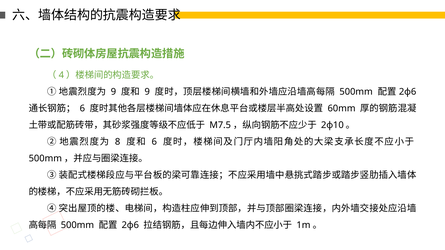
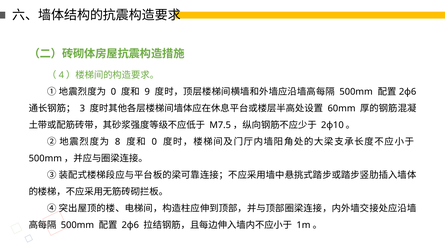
9: 9 -> 0 (113, 92)
6: 6 -> 3 (82, 109)
6: 6 -> 0 (154, 142)
